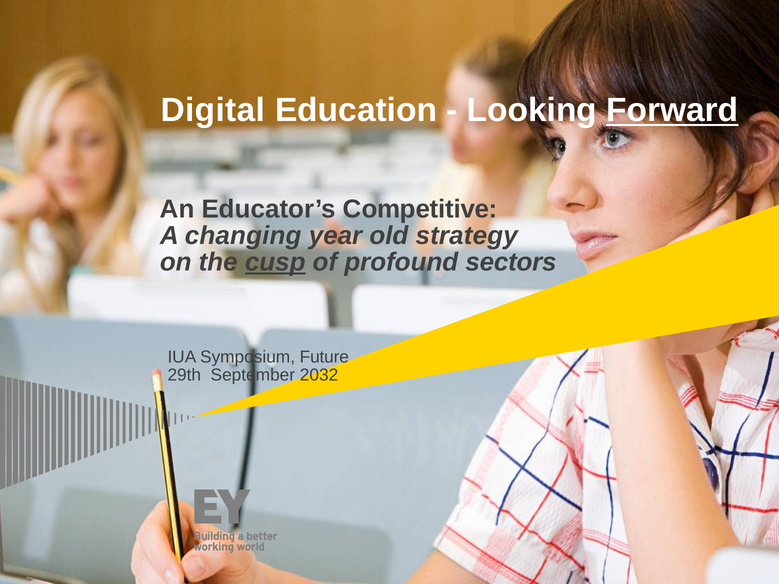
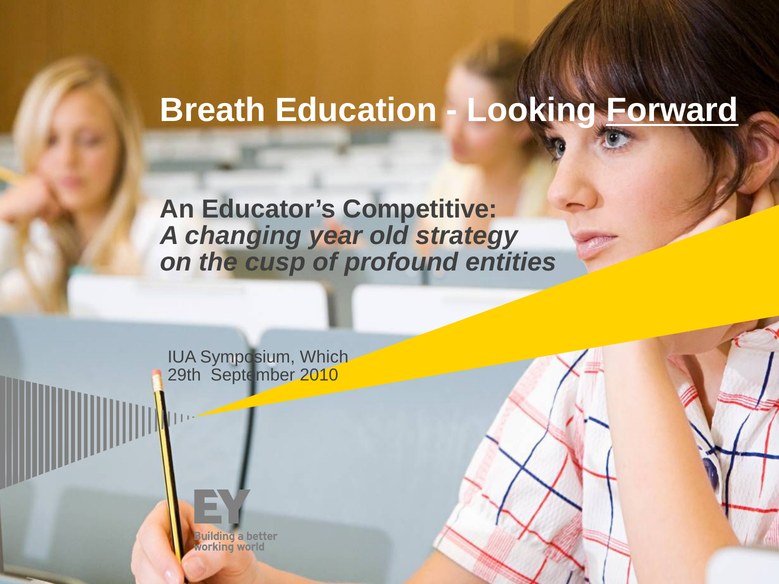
Digital: Digital -> Breath (213, 110)
cusp underline: present -> none (275, 262)
sectors: sectors -> entities (511, 262)
Future: Future -> Which (324, 357)
2032: 2032 -> 2010 (319, 375)
